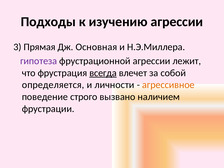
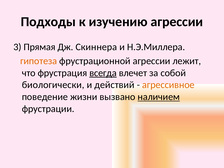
Основная: Основная -> Скиннера (96, 47)
гипотеза colour: purple -> orange (39, 61)
определяется: определяется -> биологически (53, 85)
личности: личности -> действий (114, 85)
строго: строго -> жизни (84, 97)
наличием underline: none -> present (159, 97)
